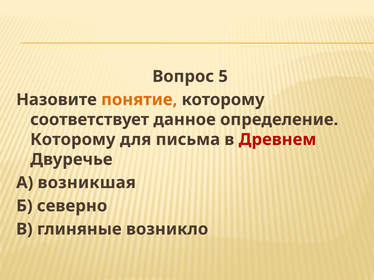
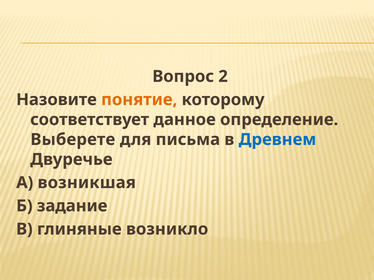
5: 5 -> 2 (223, 77)
Которому: Которому -> Выберете (73, 140)
Древнем colour: red -> blue (277, 140)
северно: северно -> задание (72, 206)
